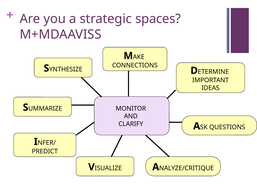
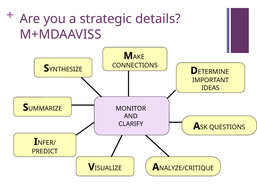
spaces: spaces -> details (158, 19)
